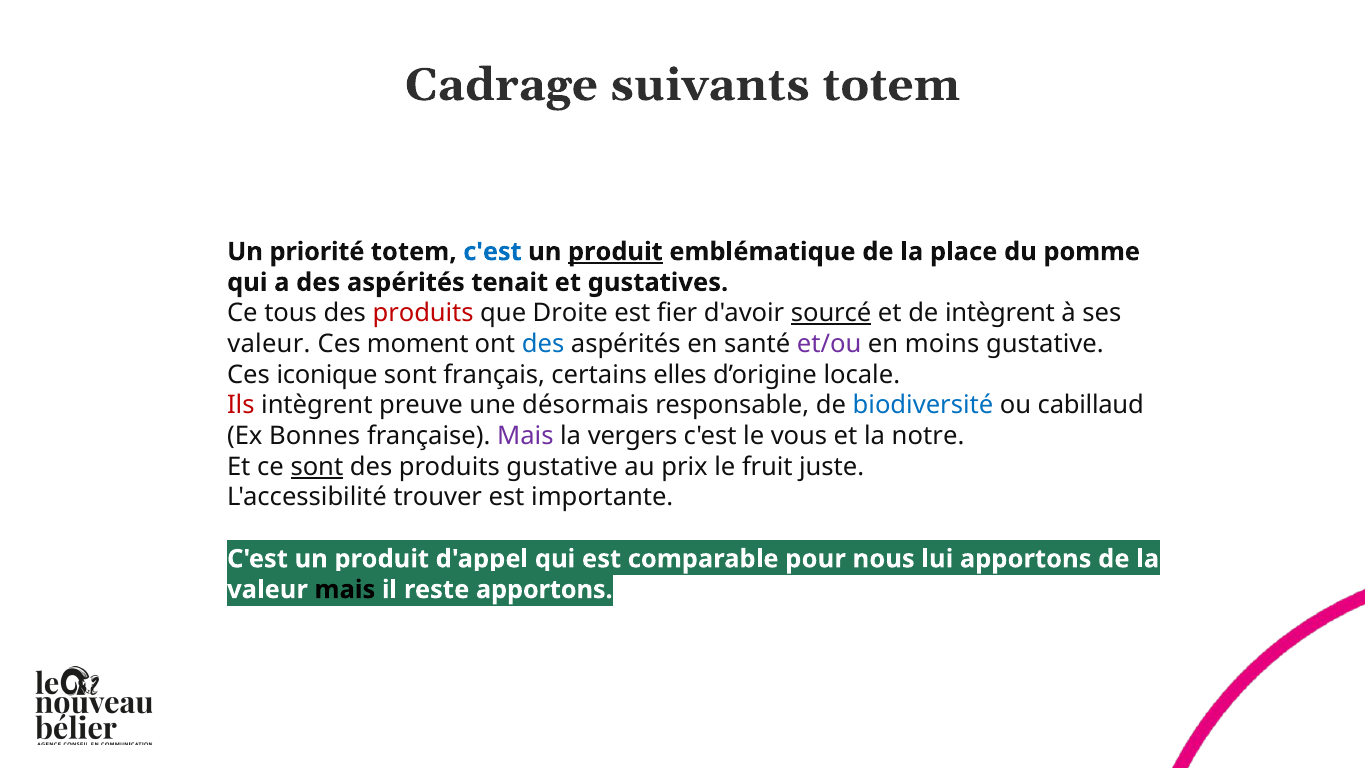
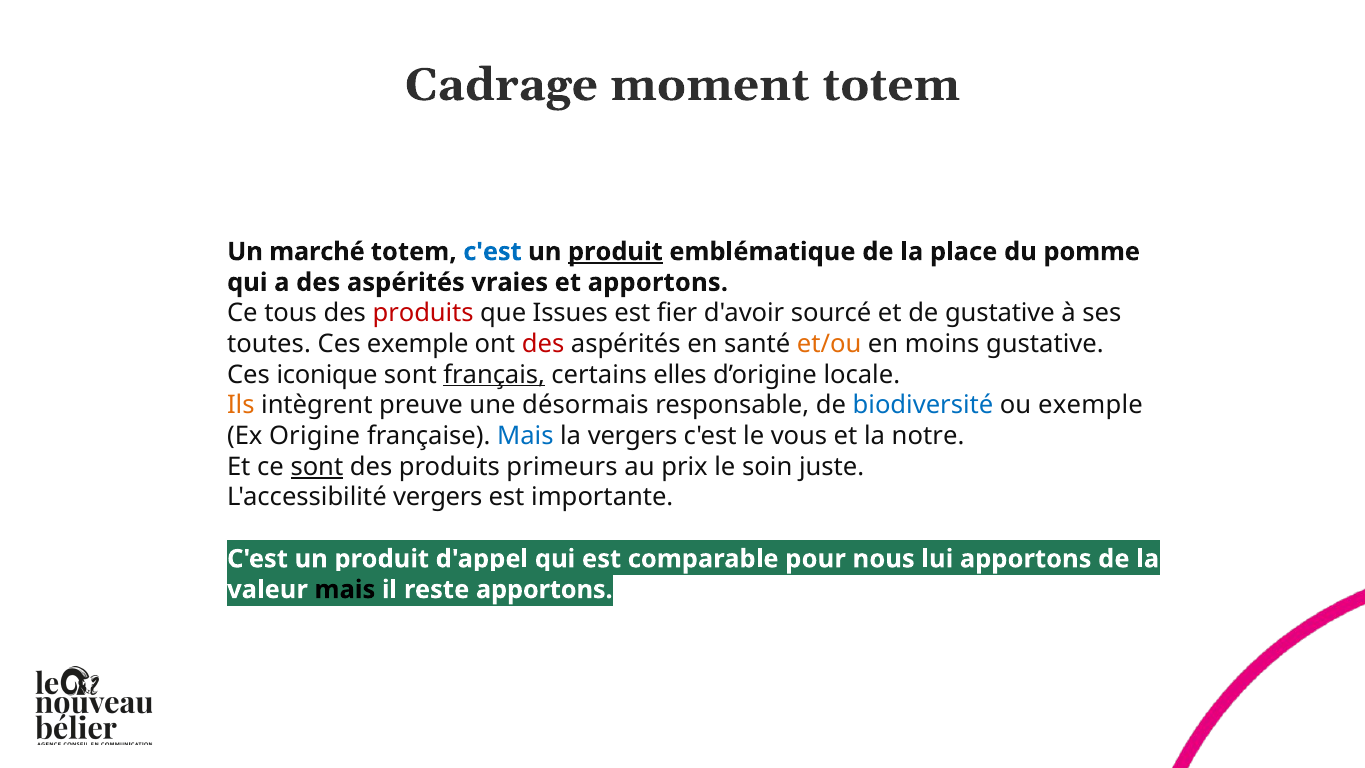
suivants: suivants -> moment (710, 85)
priorité: priorité -> marché (317, 252)
tenait: tenait -> vraies (510, 282)
et gustatives: gustatives -> apportons (658, 282)
Droite: Droite -> Issues (570, 313)
sourcé underline: present -> none (831, 313)
de intègrent: intègrent -> gustative (1000, 313)
valeur: valeur -> toutes (269, 344)
Ces moment: moment -> exemple (418, 344)
des colour: blue -> red (543, 344)
et/ou colour: purple -> orange (829, 344)
français underline: none -> present (494, 375)
Ils colour: red -> orange (241, 405)
ou cabillaud: cabillaud -> exemple (1090, 405)
Bonnes: Bonnes -> Origine (315, 436)
Mais colour: purple -> blue (525, 436)
produits gustative: gustative -> primeurs (562, 467)
fruit: fruit -> soin (767, 467)
L'accessibilité trouver: trouver -> vergers (438, 497)
